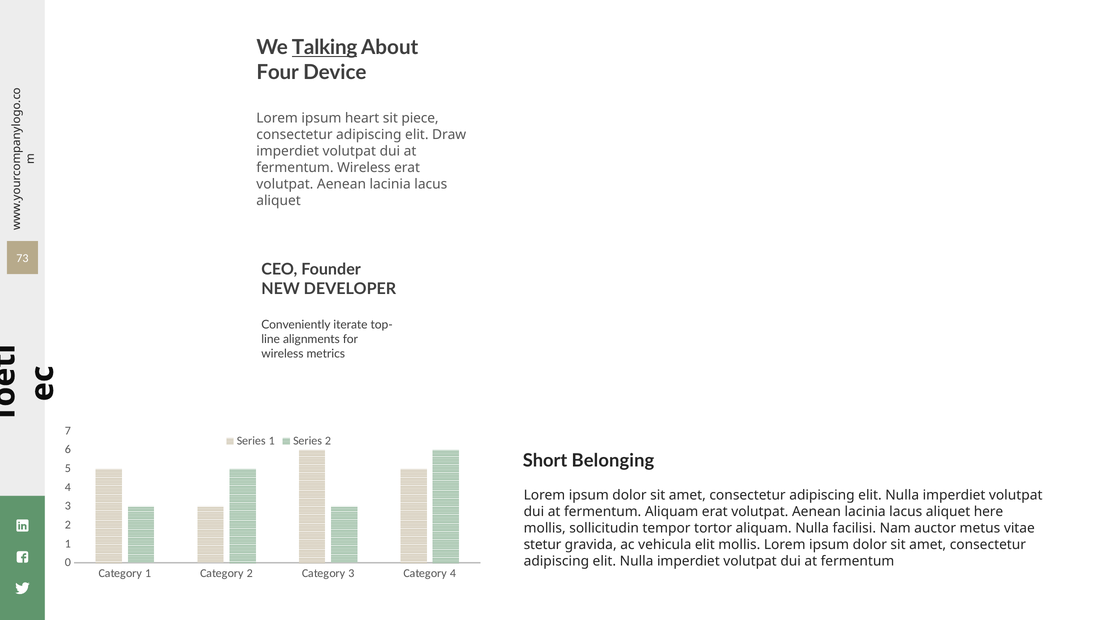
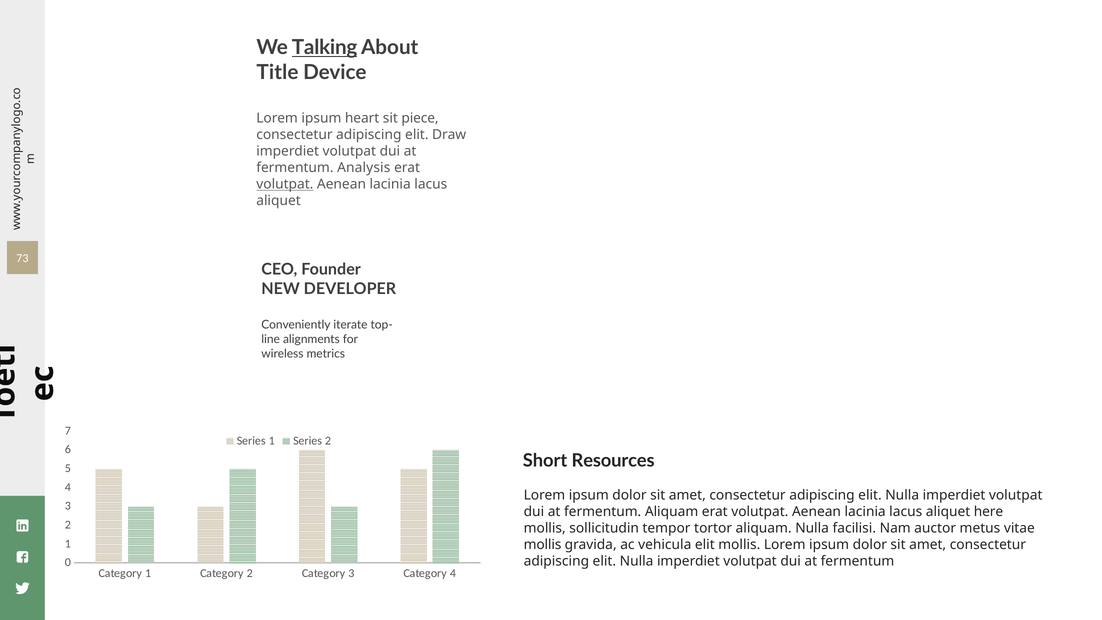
Four: Four -> Title (277, 72)
fermentum Wireless: Wireless -> Analysis (364, 168)
volutpat underline: none -> present (285, 184)
Belonging: Belonging -> Resources (613, 460)
stetur: stetur -> mollis (543, 544)
